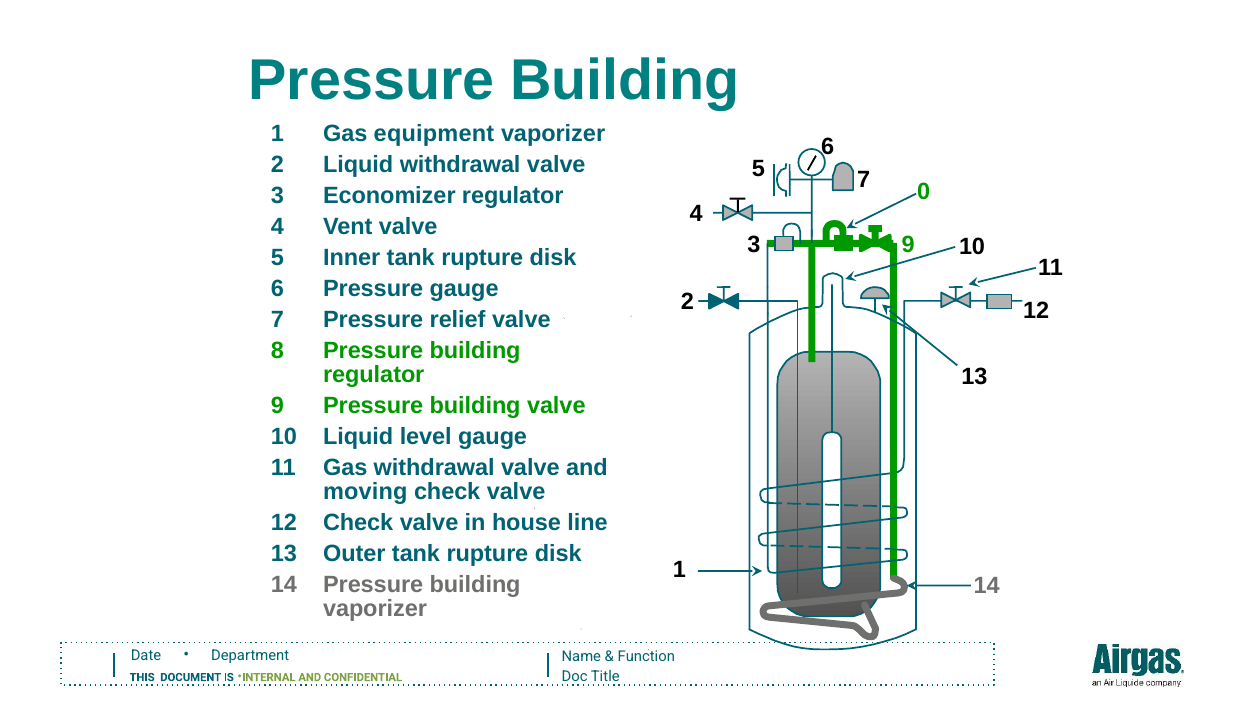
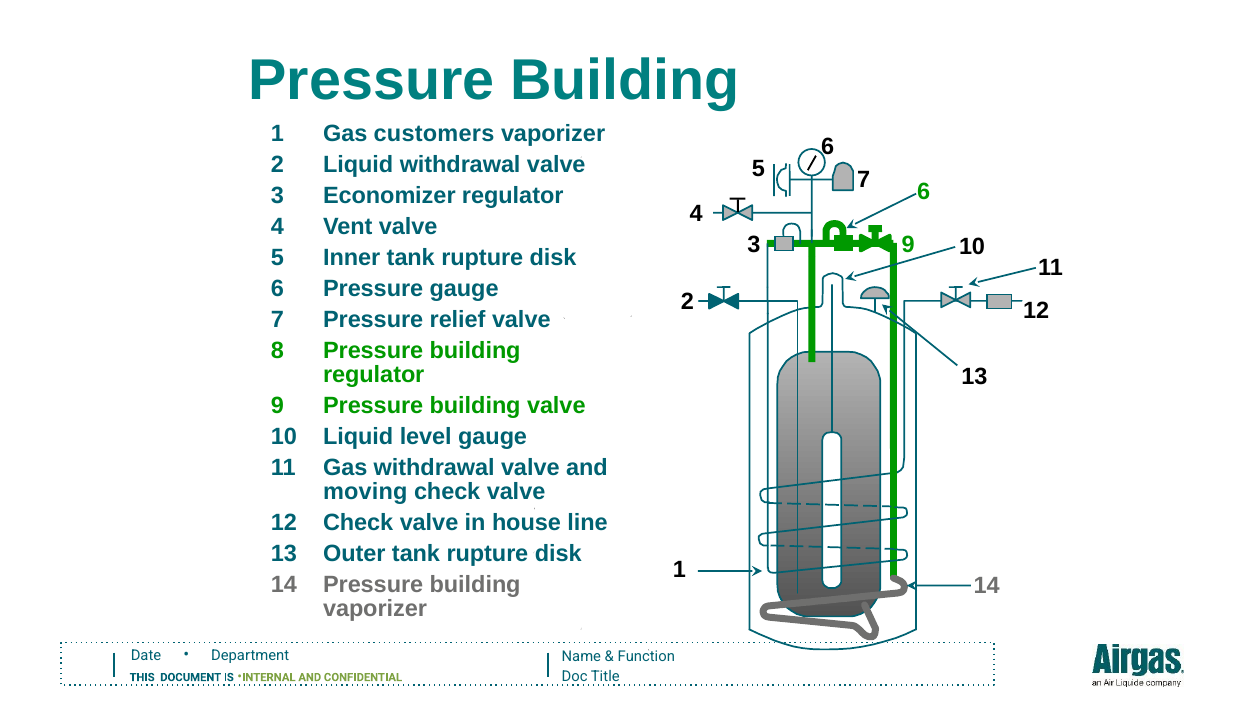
equipment: equipment -> customers (434, 133)
7 0: 0 -> 6 (924, 191)
